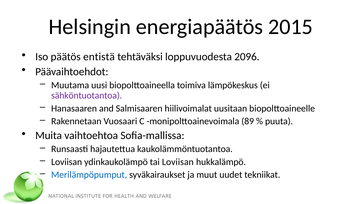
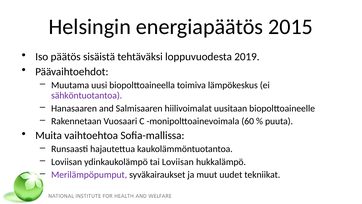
entistä: entistä -> sisäistä (99, 57)
2096: 2096 -> 2019 (247, 57)
89: 89 -> 60 (248, 121)
Merilämpöpumput colour: blue -> purple (89, 174)
